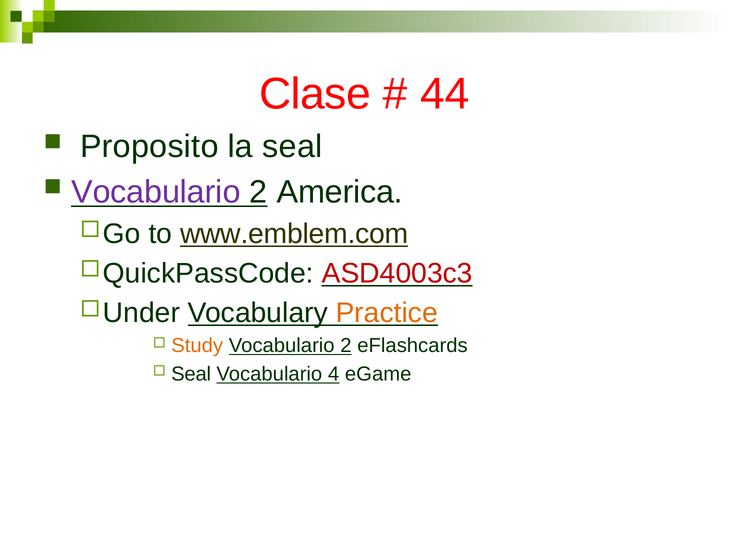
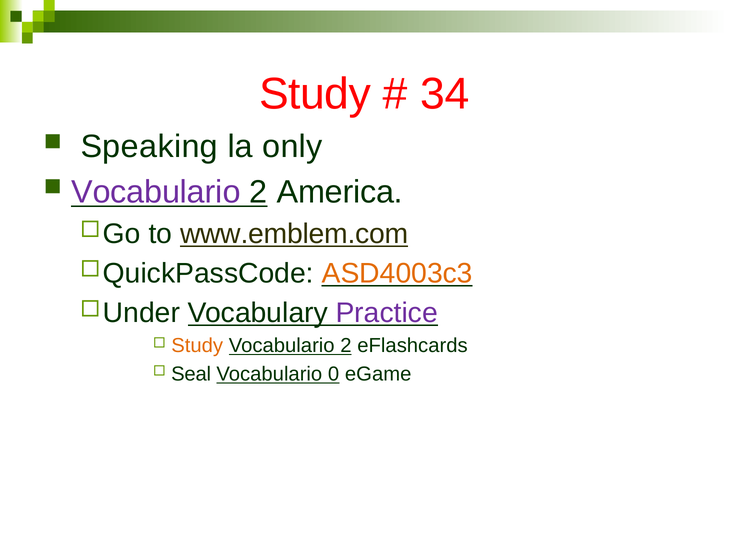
Clase: Clase -> Study (315, 94)
44: 44 -> 34 (445, 94)
Proposito: Proposito -> Speaking (149, 147)
la seal: seal -> only (292, 147)
ASD4003c3 colour: red -> orange (397, 274)
Practice colour: orange -> purple (387, 314)
4: 4 -> 0 (334, 375)
